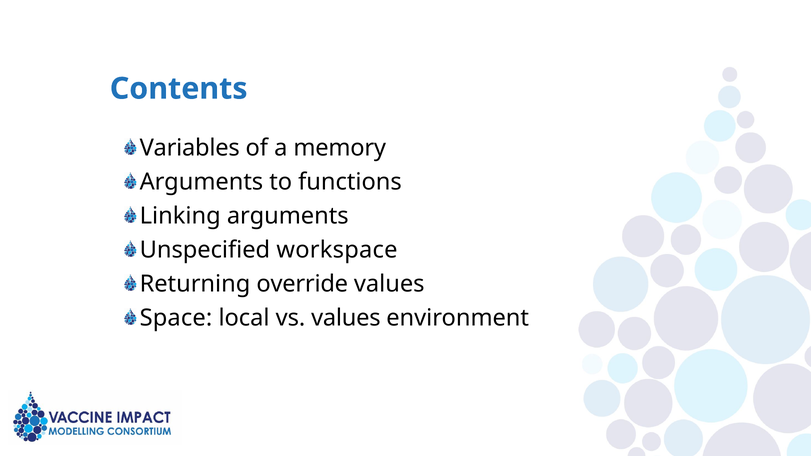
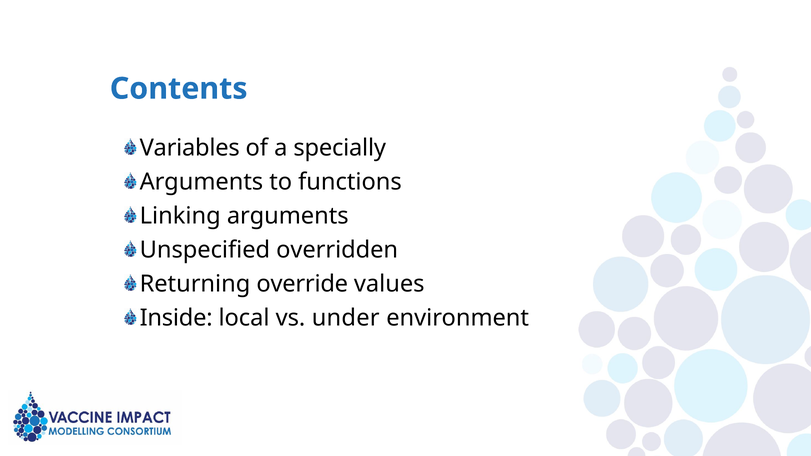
memory: memory -> specially (340, 148)
workspace: workspace -> overridden (337, 250)
Space: Space -> Inside (176, 318)
vs values: values -> under (346, 318)
